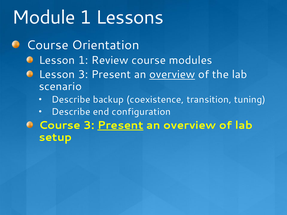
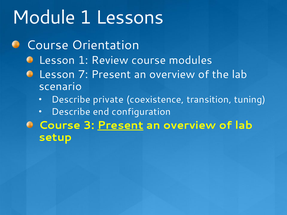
Lesson 3: 3 -> 7 (83, 75)
overview underline: present -> none (172, 75)
backup: backup -> private (108, 100)
